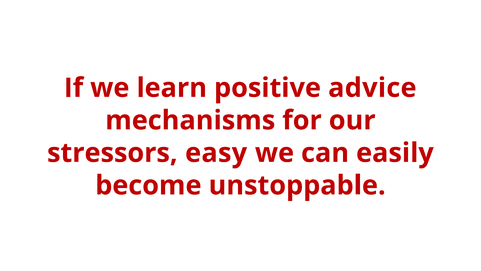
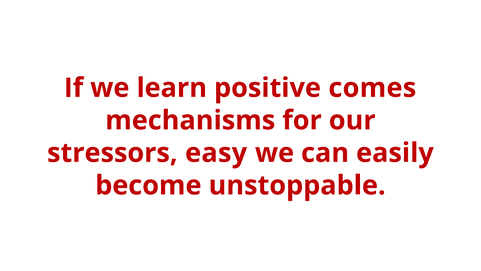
advice: advice -> comes (372, 88)
